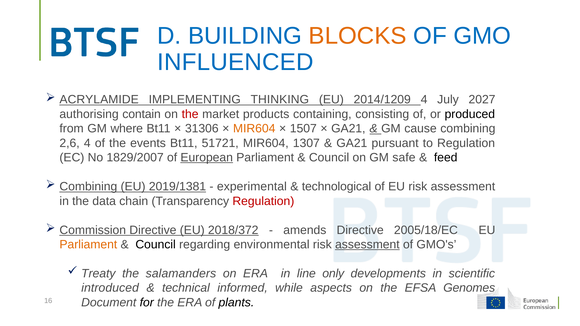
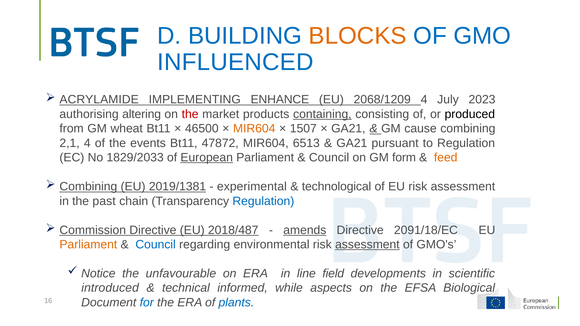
THINKING: THINKING -> ENHANCE (280, 100)
2014/1209: 2014/1209 -> 2068/1209 (382, 100)
2027: 2027 -> 2023 (482, 100)
contain: contain -> altering (142, 114)
containing underline: none -> present (322, 114)
where: where -> wheat (127, 129)
31306: 31306 -> 46500 (202, 129)
2,6: 2,6 -> 2,1 (70, 143)
51721: 51721 -> 47872 (220, 143)
1307: 1307 -> 6513 (306, 143)
1829/2007: 1829/2007 -> 1829/2033 (135, 158)
safe: safe -> form (404, 158)
feed colour: black -> orange (446, 158)
data: data -> past (104, 201)
Regulation colour: red -> blue (263, 201)
2018/372: 2018/372 -> 2018/487 (233, 230)
amends underline: none -> present (305, 230)
2005/18/EC: 2005/18/EC -> 2091/18/EC (426, 230)
Council colour: black -> blue (156, 245)
Treaty: Treaty -> Notice (98, 274)
salamanders: salamanders -> unfavourable (181, 274)
only: only -> field (333, 274)
Genomes: Genomes -> Biological (469, 288)
for colour: black -> blue (147, 303)
plants colour: black -> blue (236, 303)
